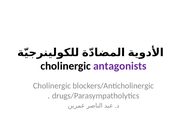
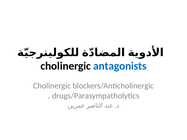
antagonists colour: purple -> blue (120, 66)
